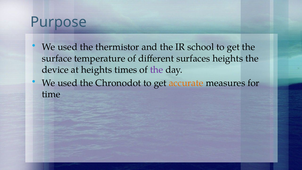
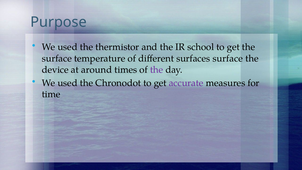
surfaces heights: heights -> surface (228, 58)
at heights: heights -> around (97, 70)
accurate colour: orange -> purple (186, 83)
